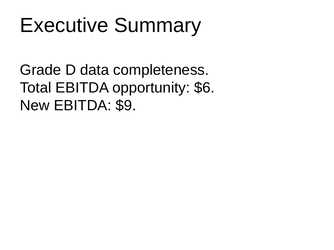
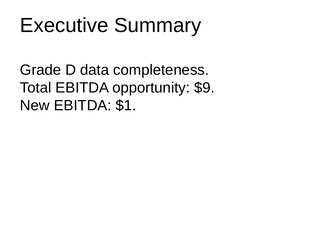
$6: $6 -> $9 (204, 88)
$9: $9 -> $1 (126, 106)
